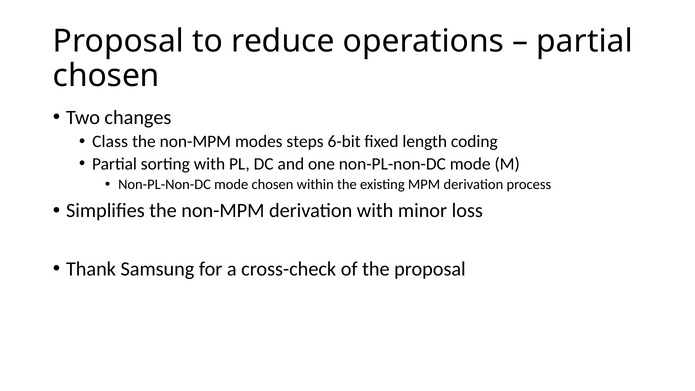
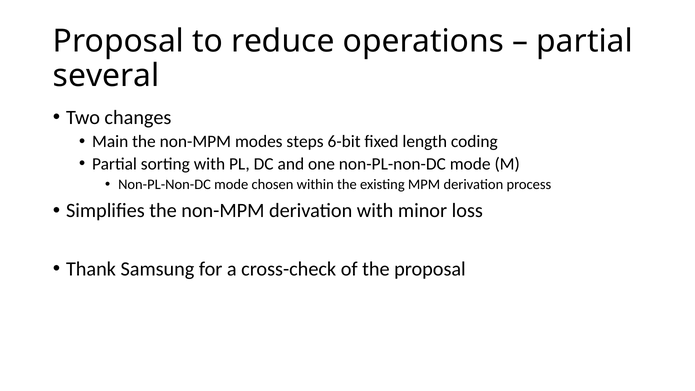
chosen: chosen -> several (106, 76)
Class: Class -> Main (110, 141)
